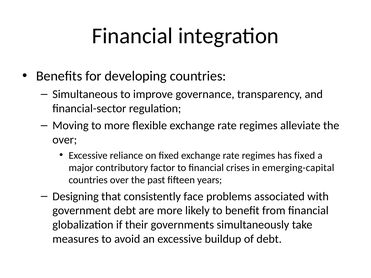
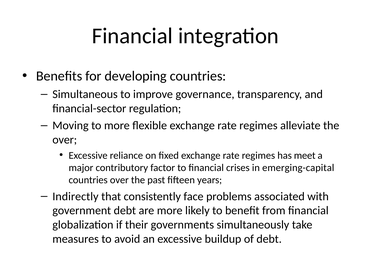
has fixed: fixed -> meet (305, 155)
Designing: Designing -> Indirectly (75, 197)
